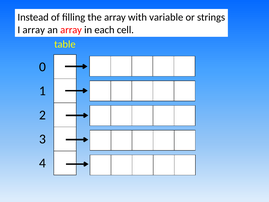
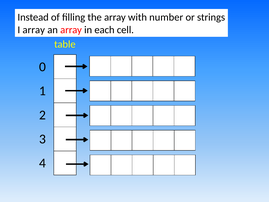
variable: variable -> number (166, 17)
